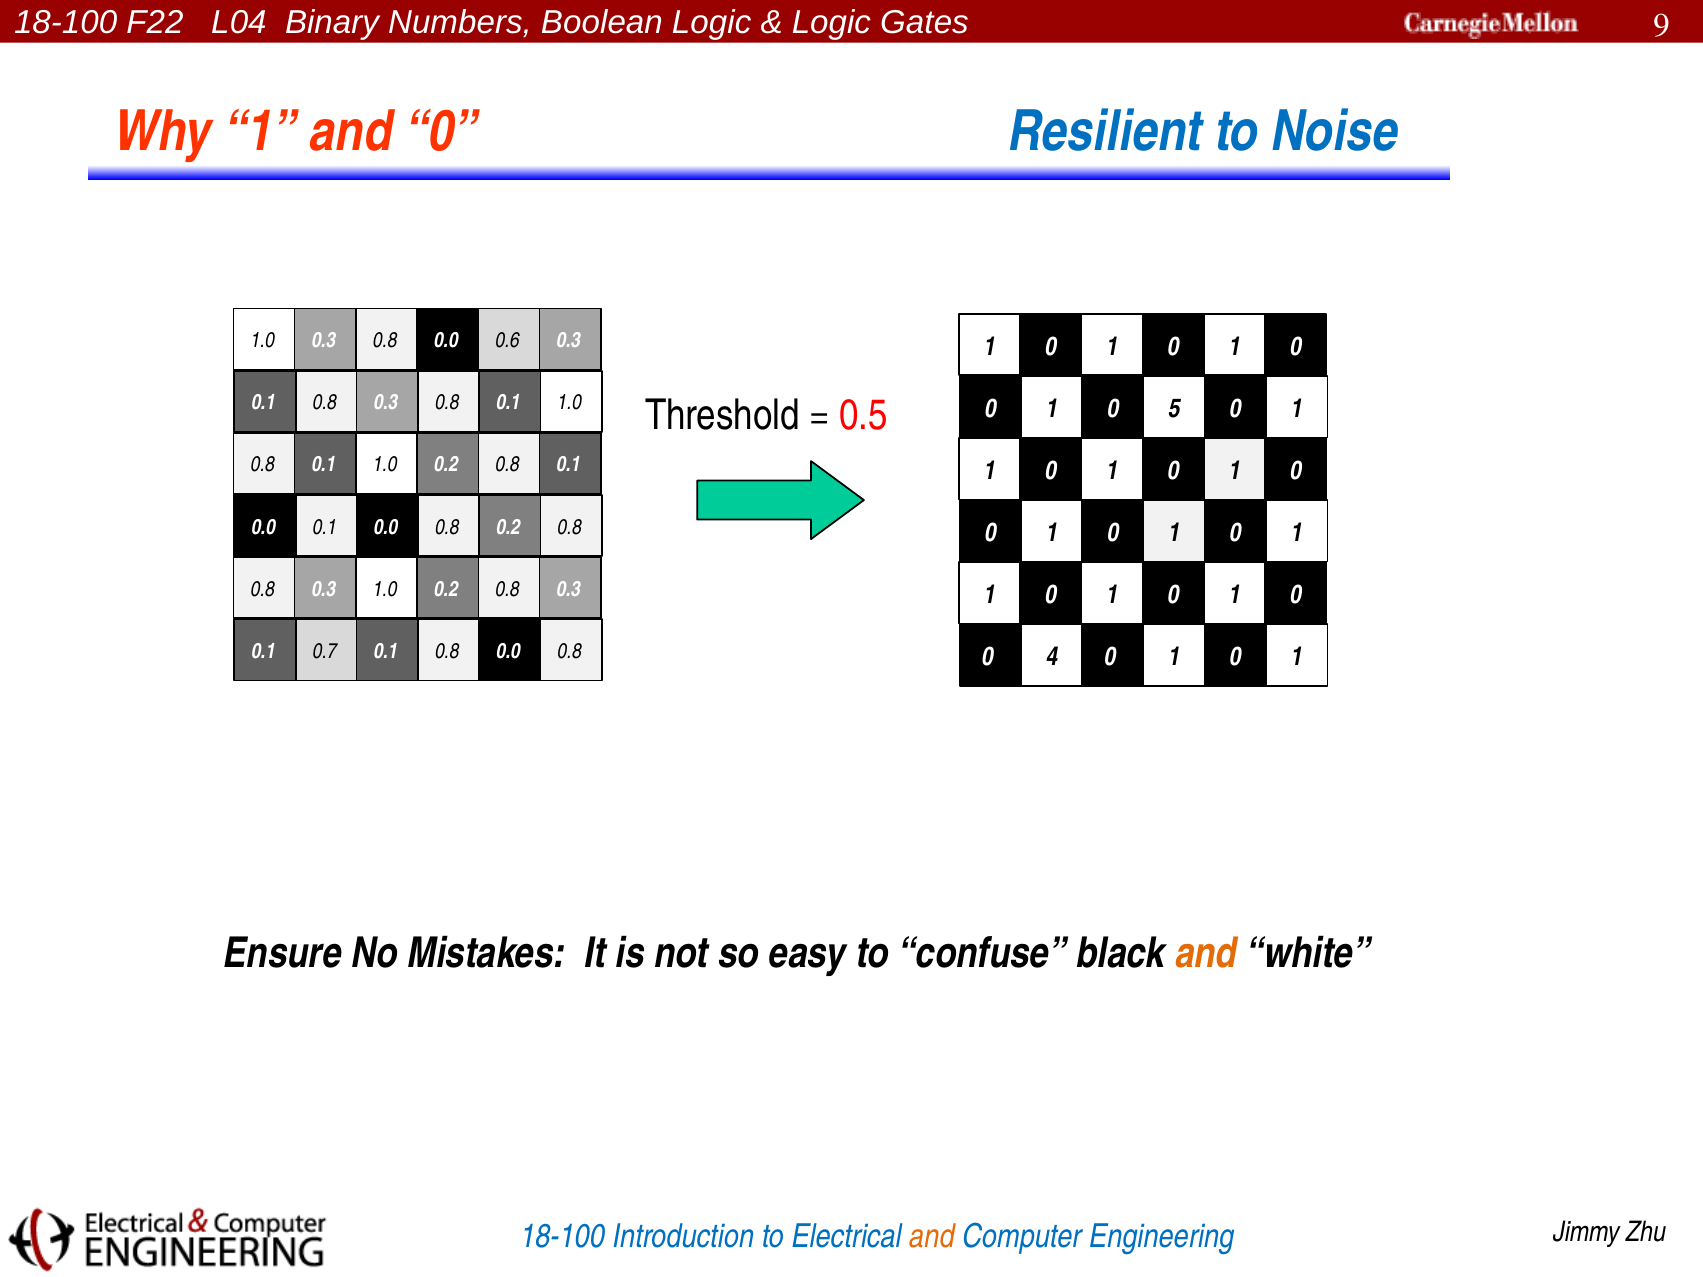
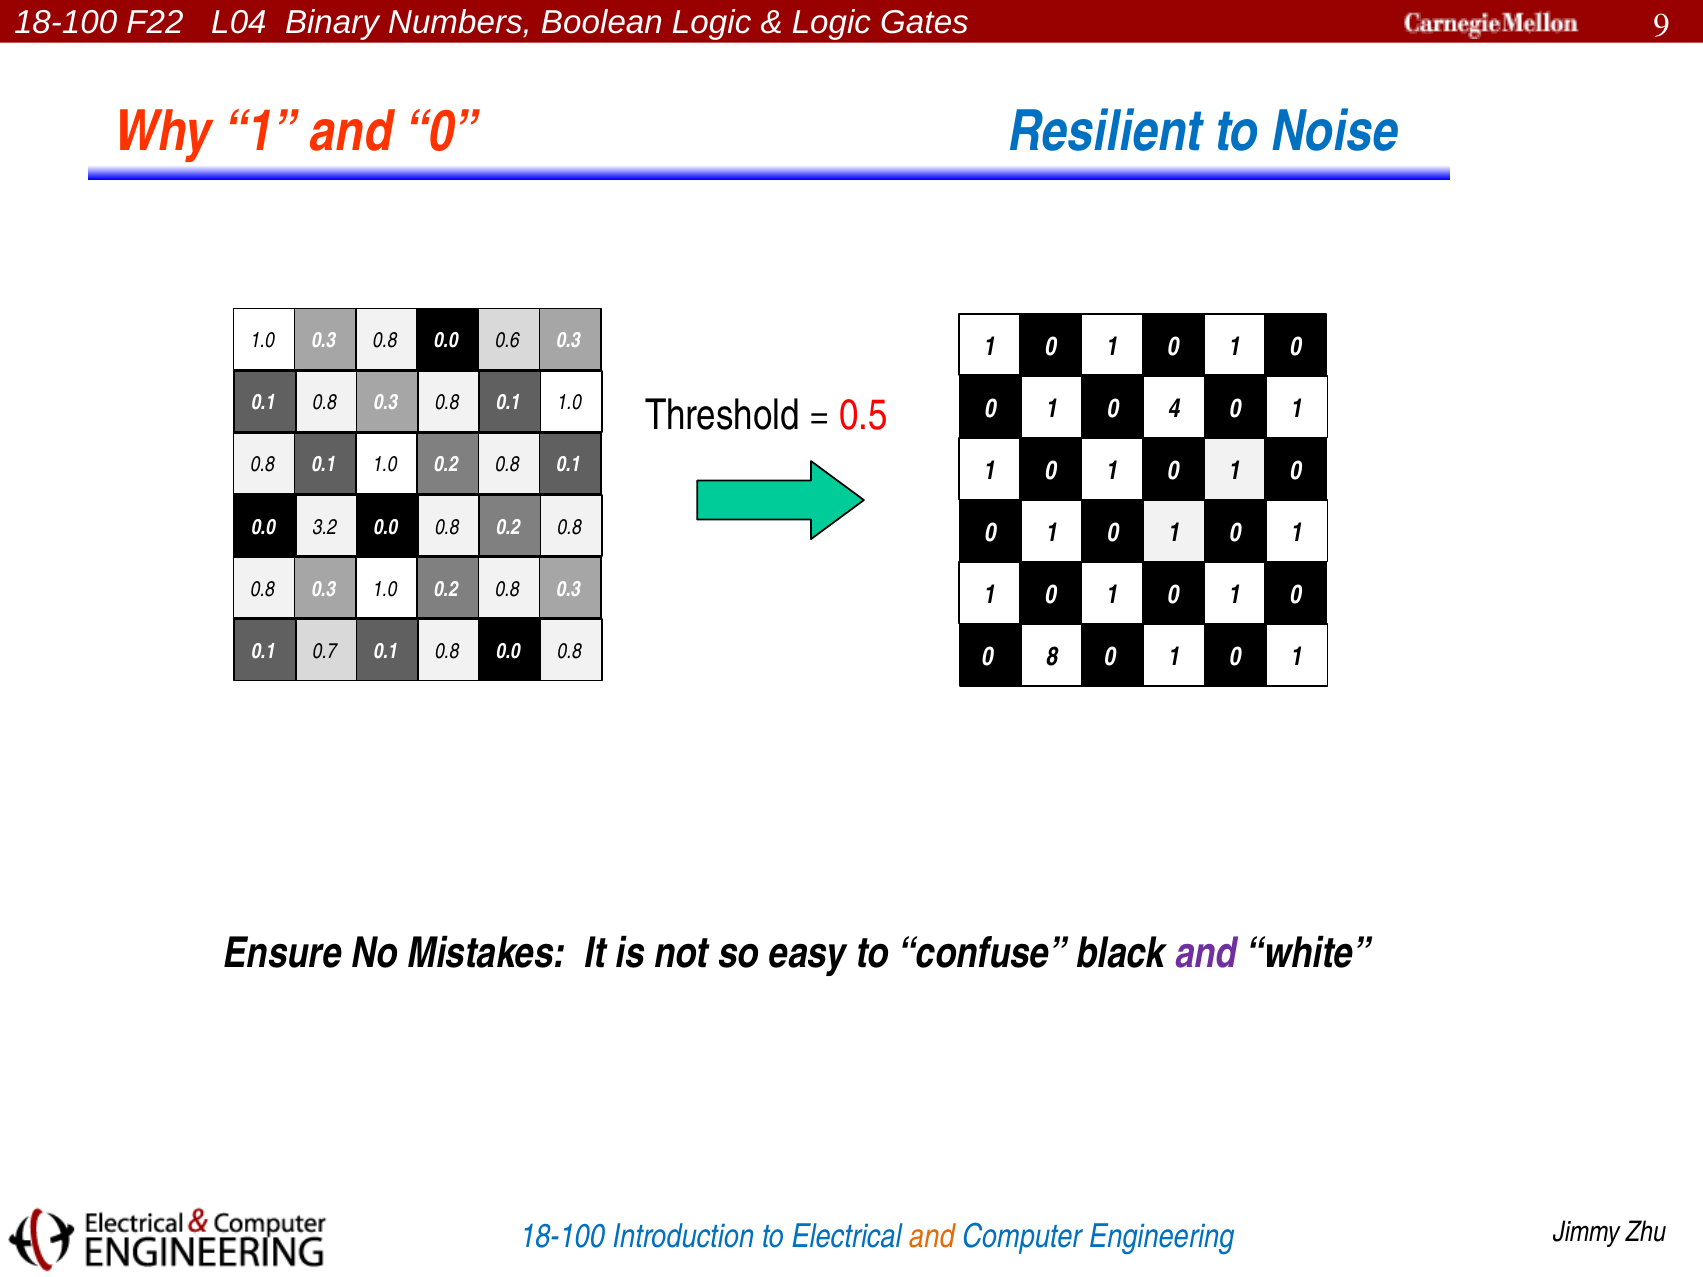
5: 5 -> 4 (1174, 409)
0.0 0.1: 0.1 -> 3.2 (325, 527)
4: 4 -> 8 (1052, 657)
and colour: orange -> purple (1206, 954)
